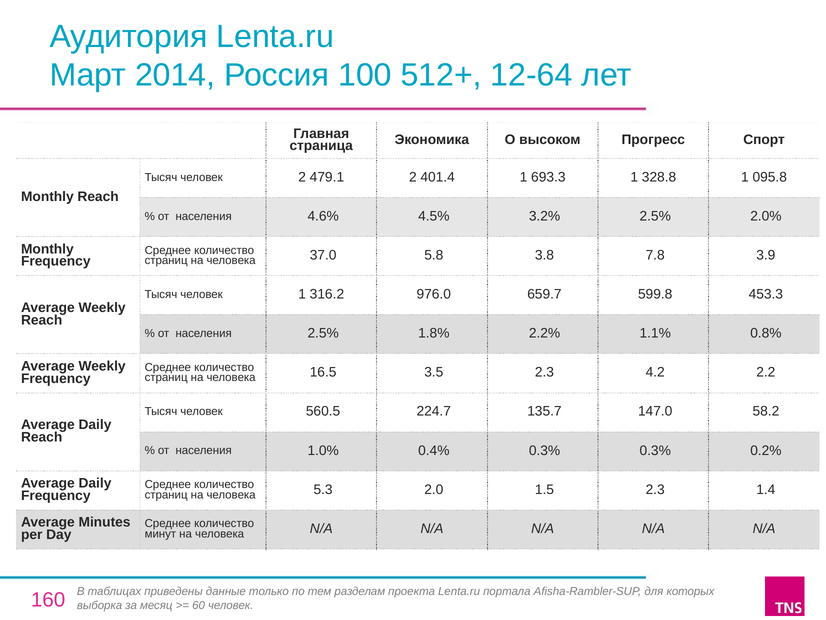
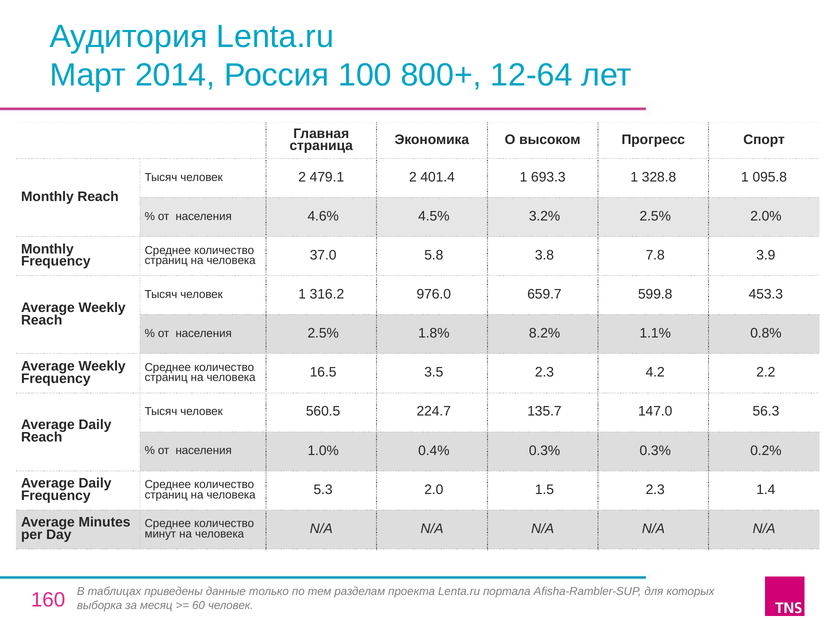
512+: 512+ -> 800+ (441, 75)
2.2%: 2.2% -> 8.2% (545, 333)
58.2: 58.2 -> 56.3 (766, 411)
